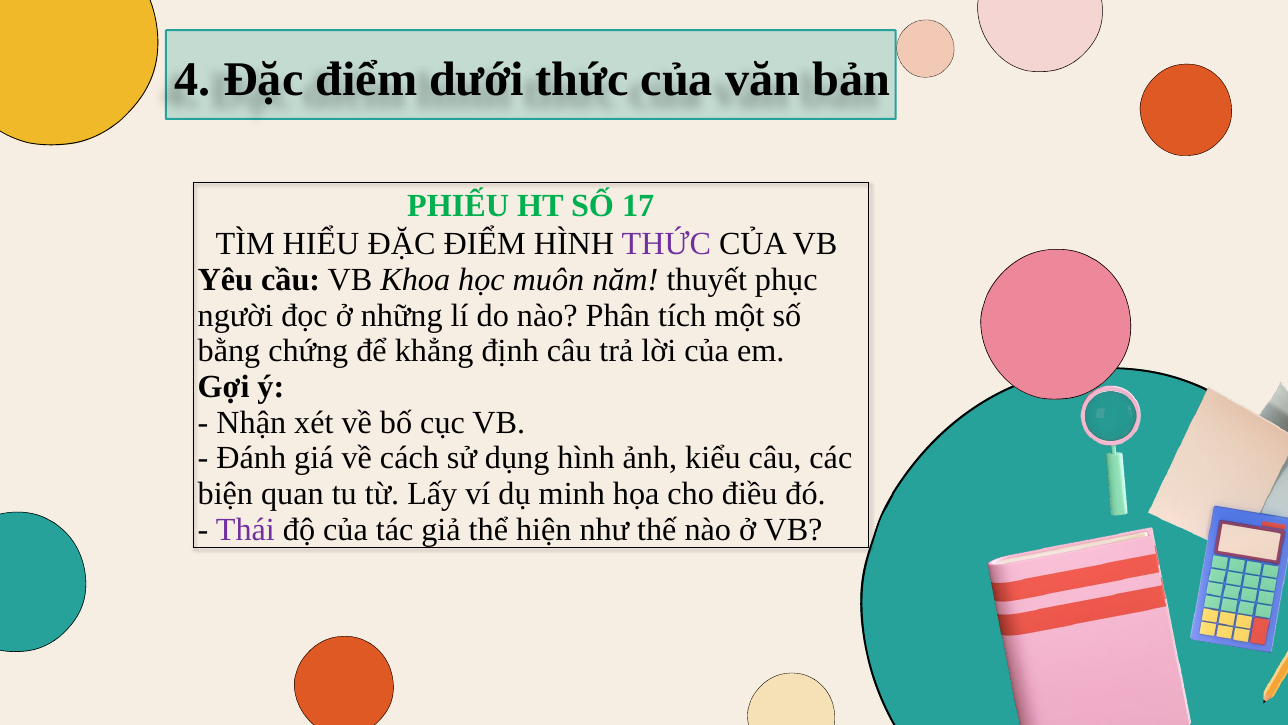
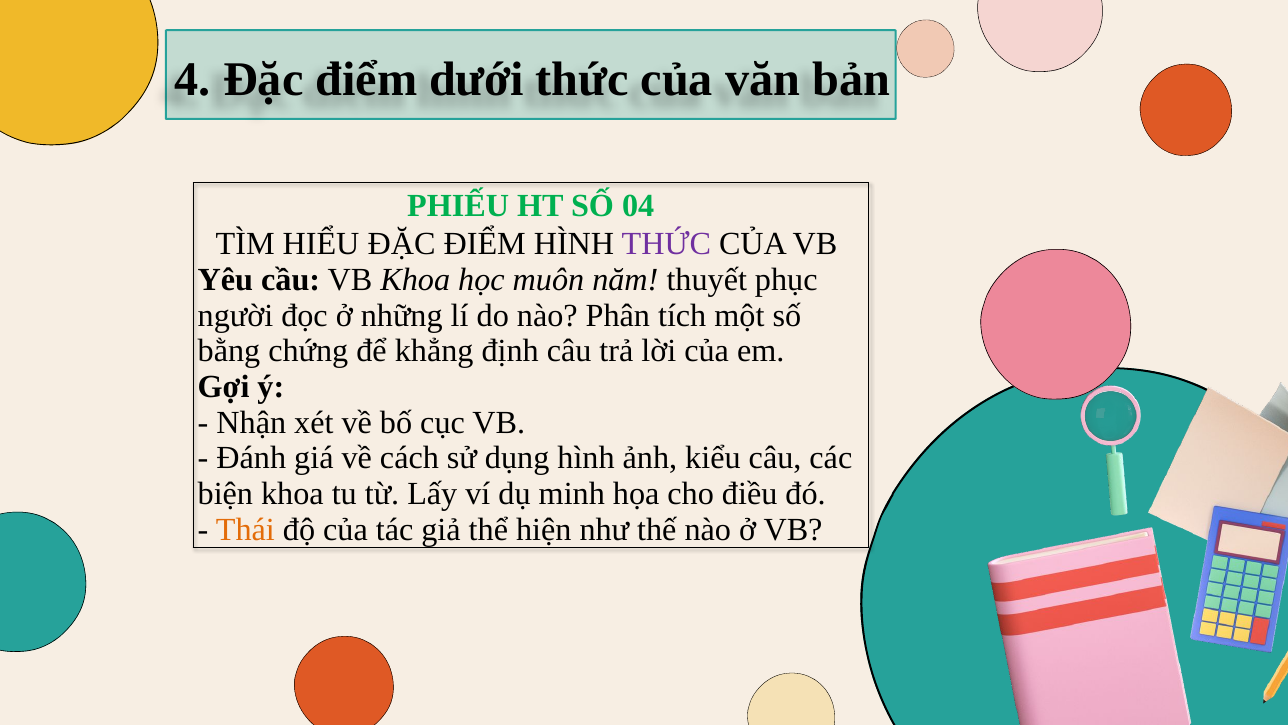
17: 17 -> 04 (638, 206)
biện quan: quan -> khoa (292, 493)
Thái colour: purple -> orange (245, 529)
